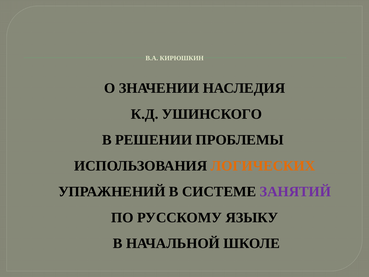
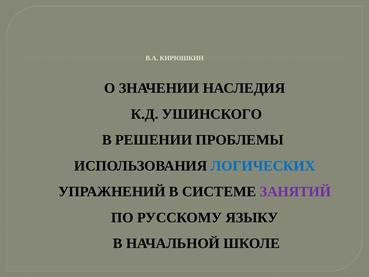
ЛОГИЧЕСКИХ colour: orange -> blue (263, 166)
